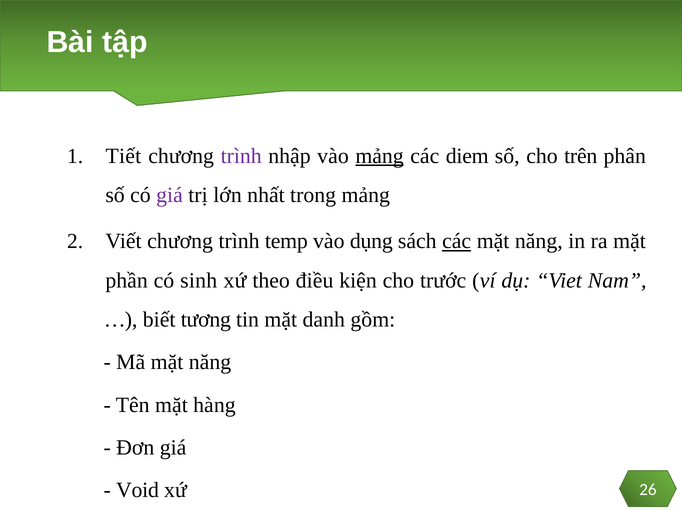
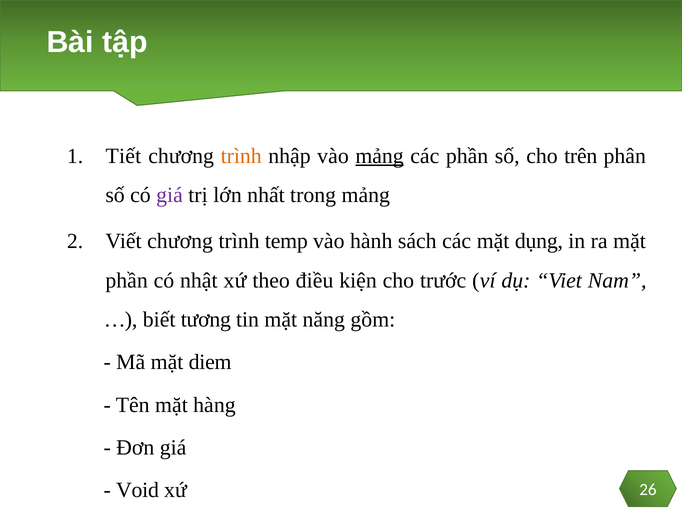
trình colour: purple -> orange (241, 156)
các diem: diem -> phần (467, 156)
dụng: dụng -> hành (371, 242)
các underline: present -> none (457, 242)
năng: năng -> dụng (539, 242)
sinh: sinh -> nhật (199, 281)
danh: danh -> năng (324, 320)
Mã mặt năng: năng -> diem (210, 363)
